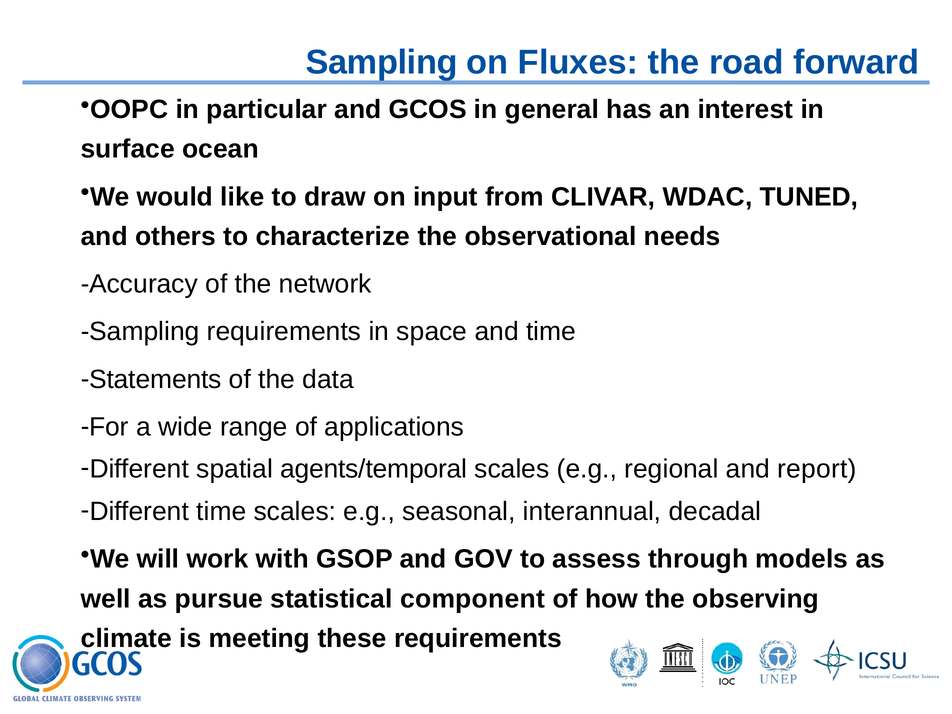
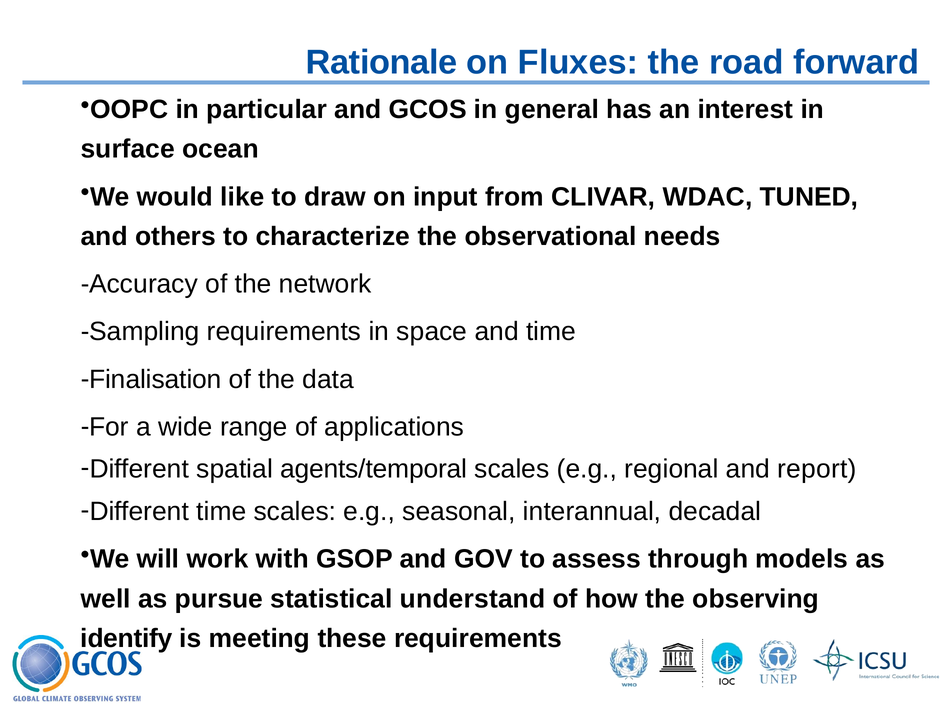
Sampling: Sampling -> Rationale (382, 62)
Statements: Statements -> Finalisation (155, 379)
component: component -> understand (473, 599)
climate: climate -> identify (127, 638)
